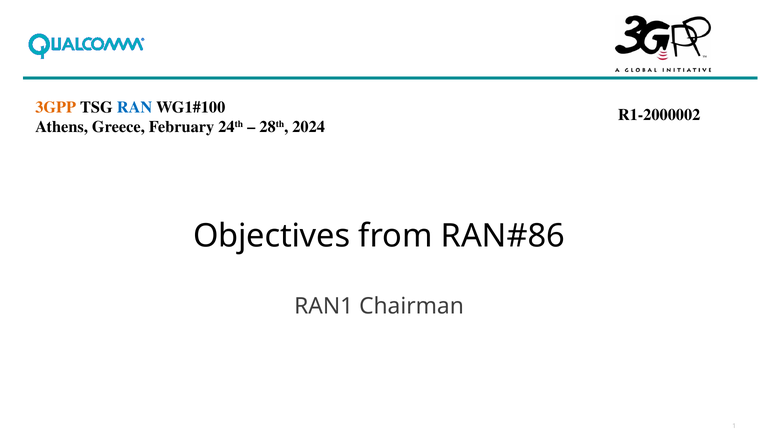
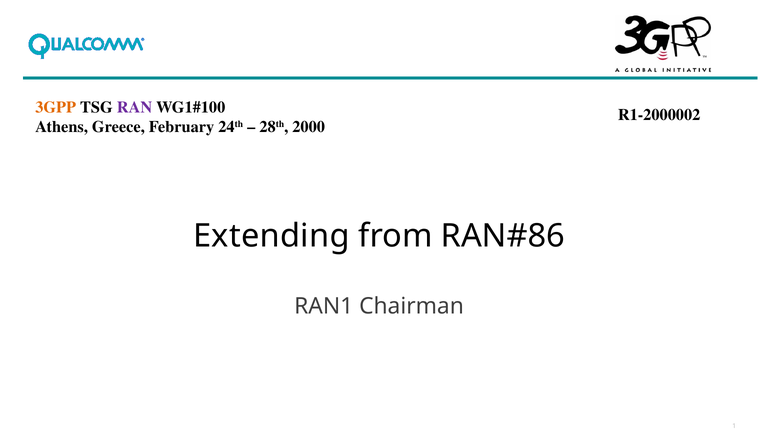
RAN colour: blue -> purple (135, 107)
2024: 2024 -> 2000 (309, 127)
Objectives: Objectives -> Extending (271, 236)
